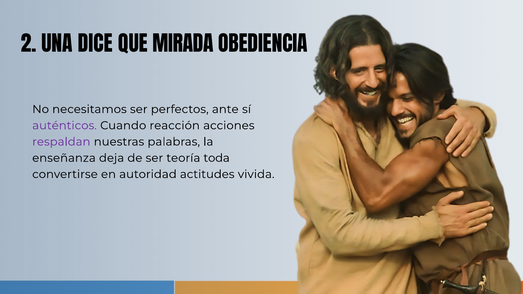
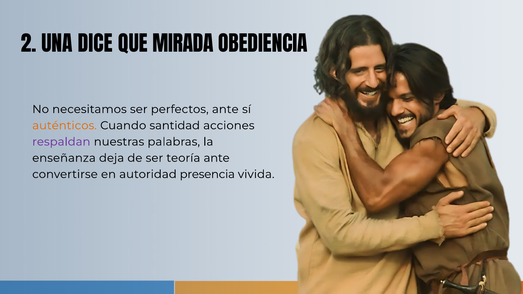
auténticos colour: purple -> orange (65, 126)
reacción: reacción -> santidad (175, 126)
teoría toda: toda -> ante (217, 158)
actitudes: actitudes -> presencia (207, 174)
